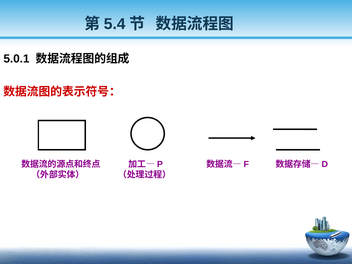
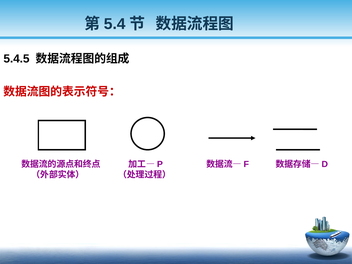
5.0.1: 5.0.1 -> 5.4.5 (16, 59)
